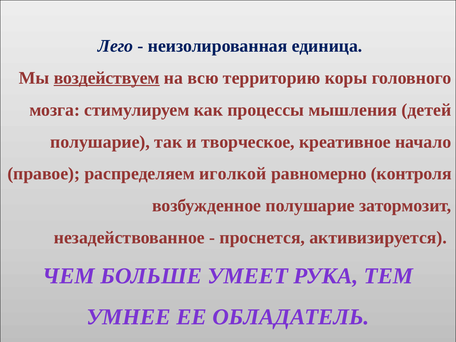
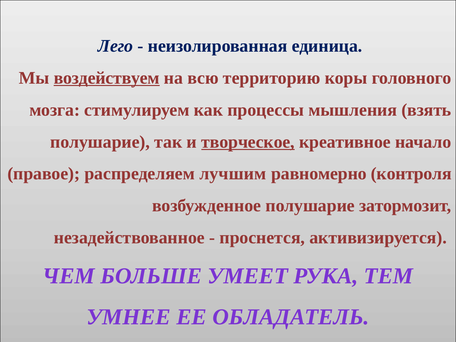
детей: детей -> взять (426, 110)
творческое underline: none -> present (248, 142)
иголкой: иголкой -> лучшим (233, 174)
